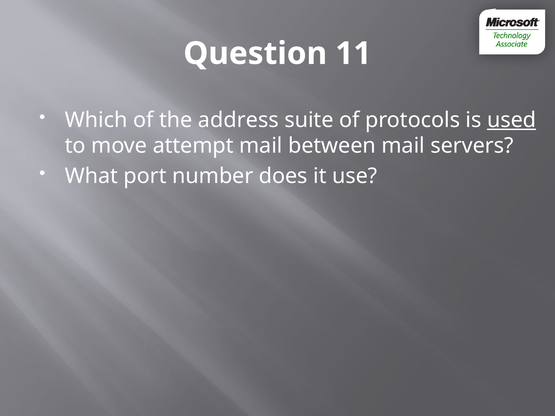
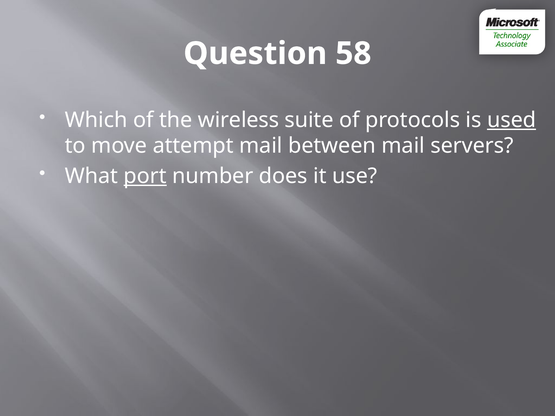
11: 11 -> 58 (353, 54)
address: address -> wireless (238, 120)
port underline: none -> present (145, 176)
